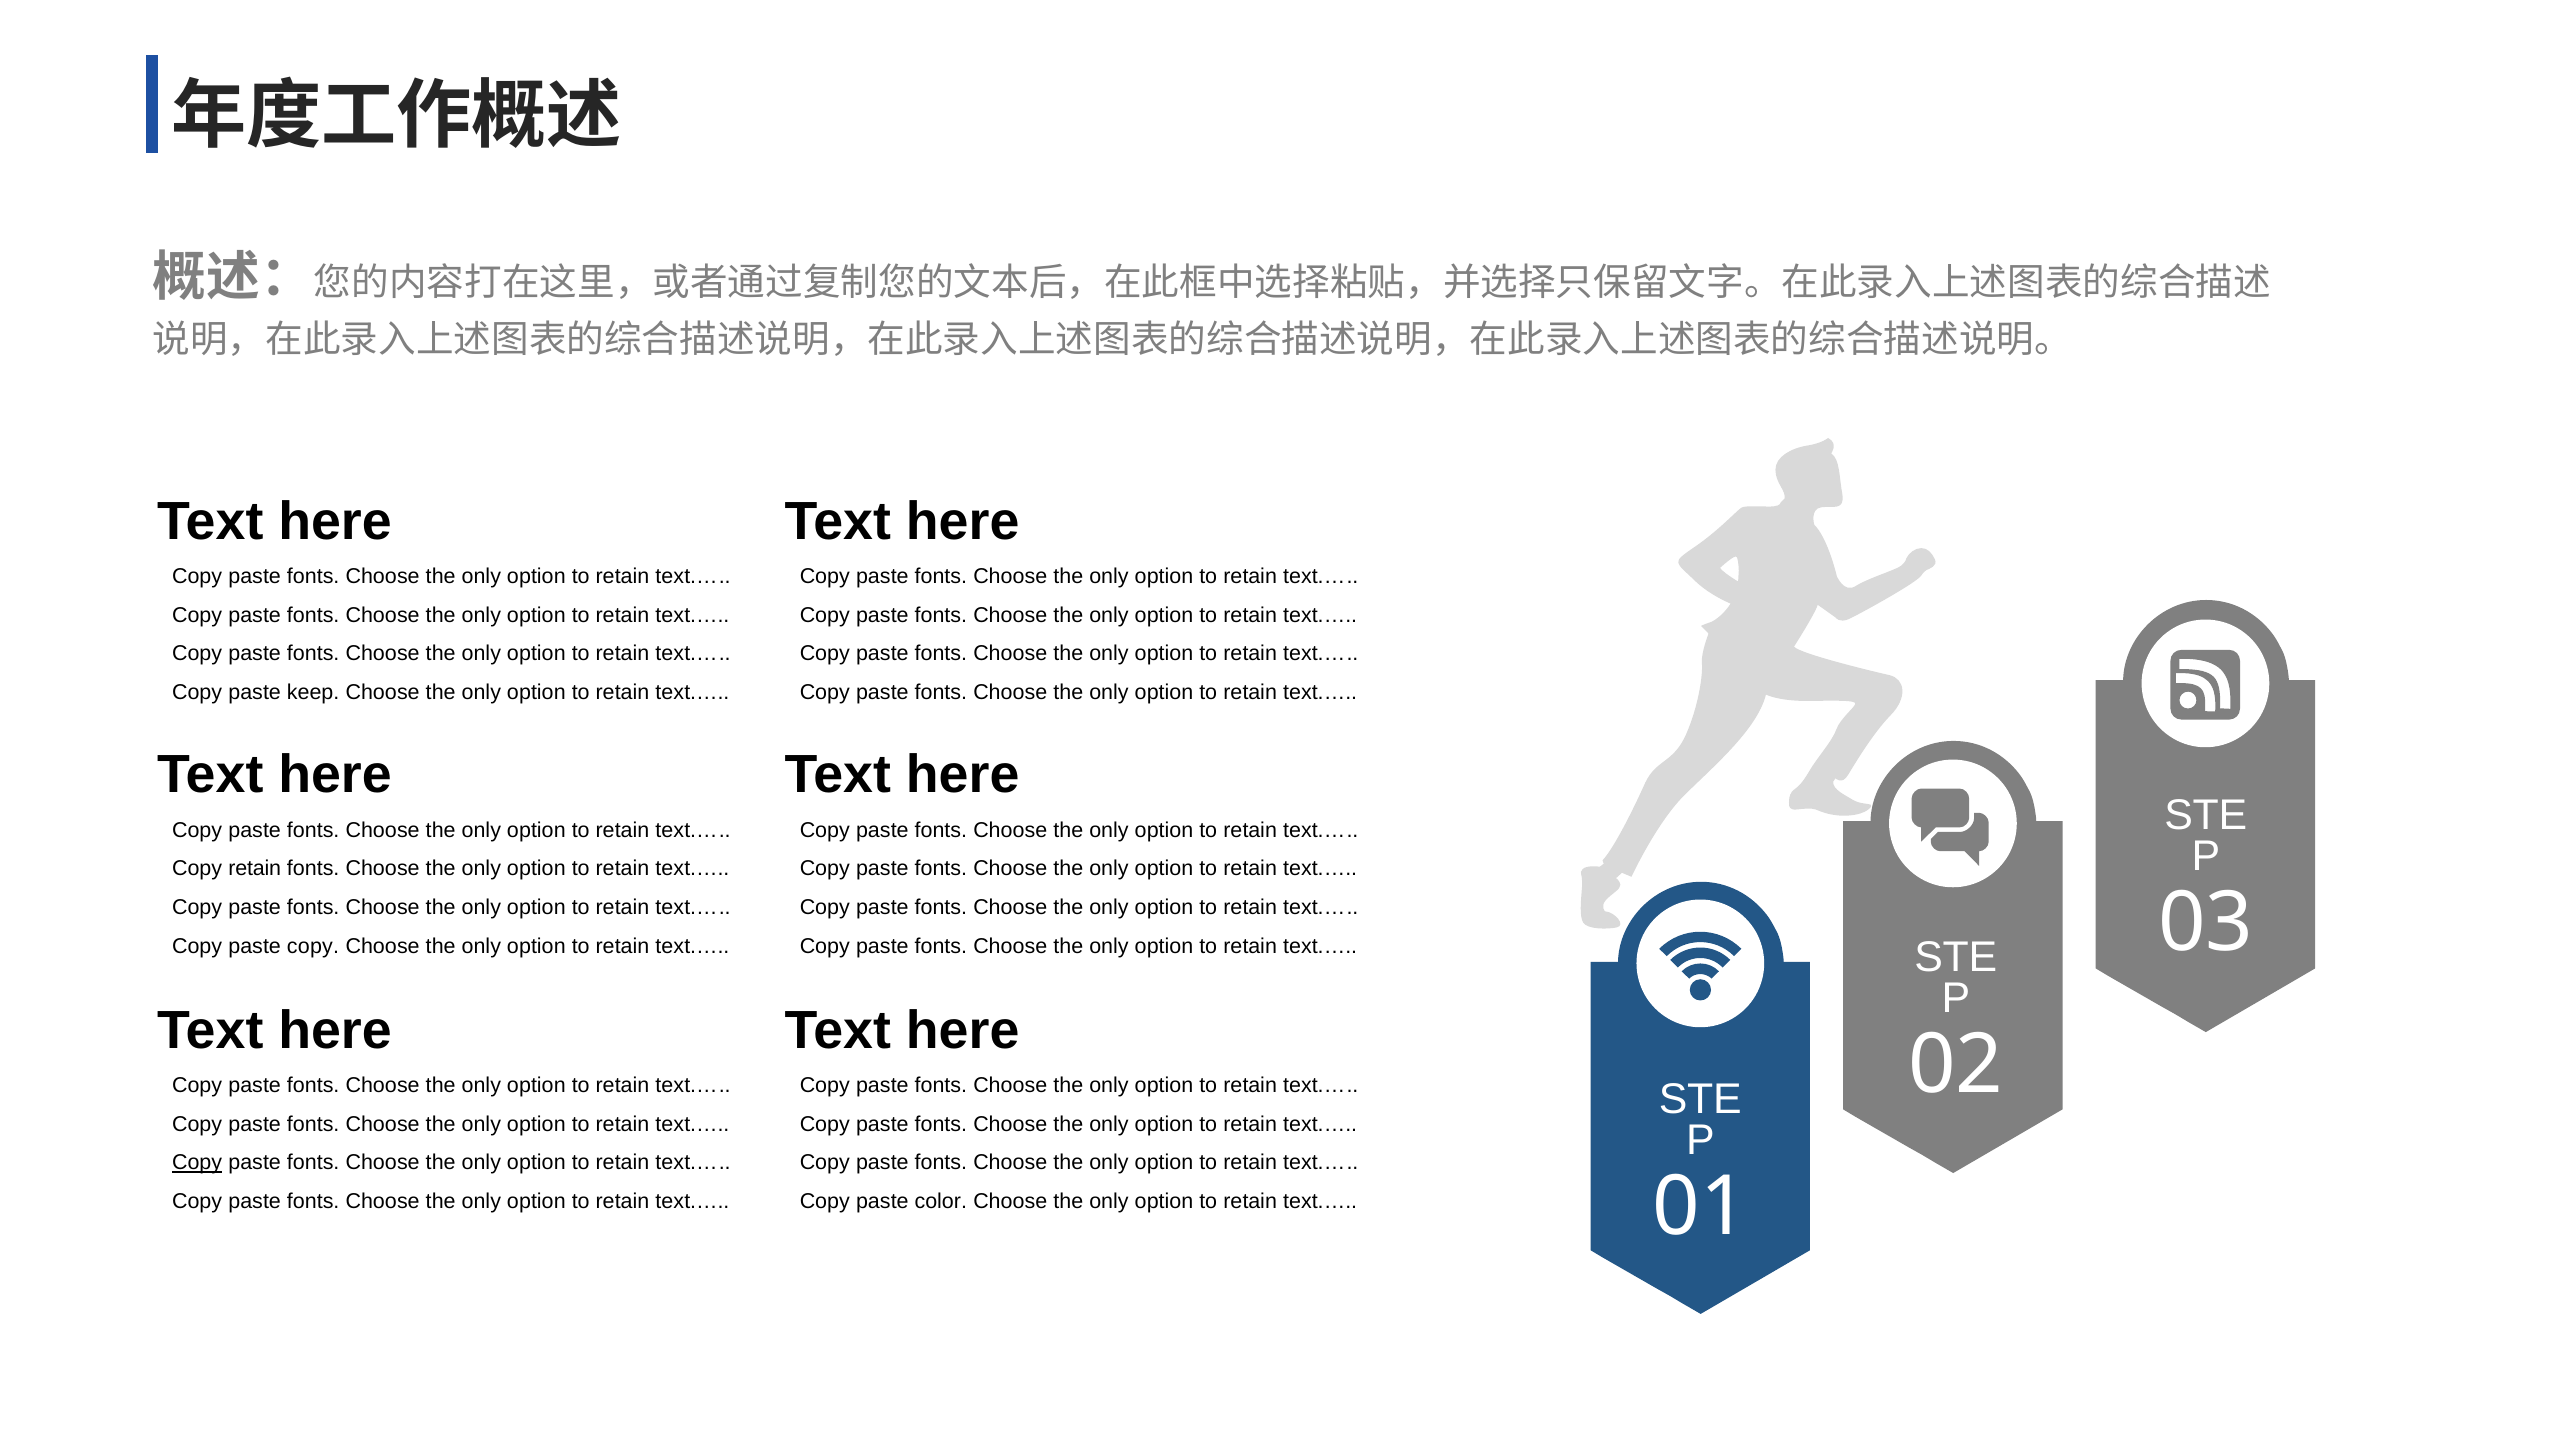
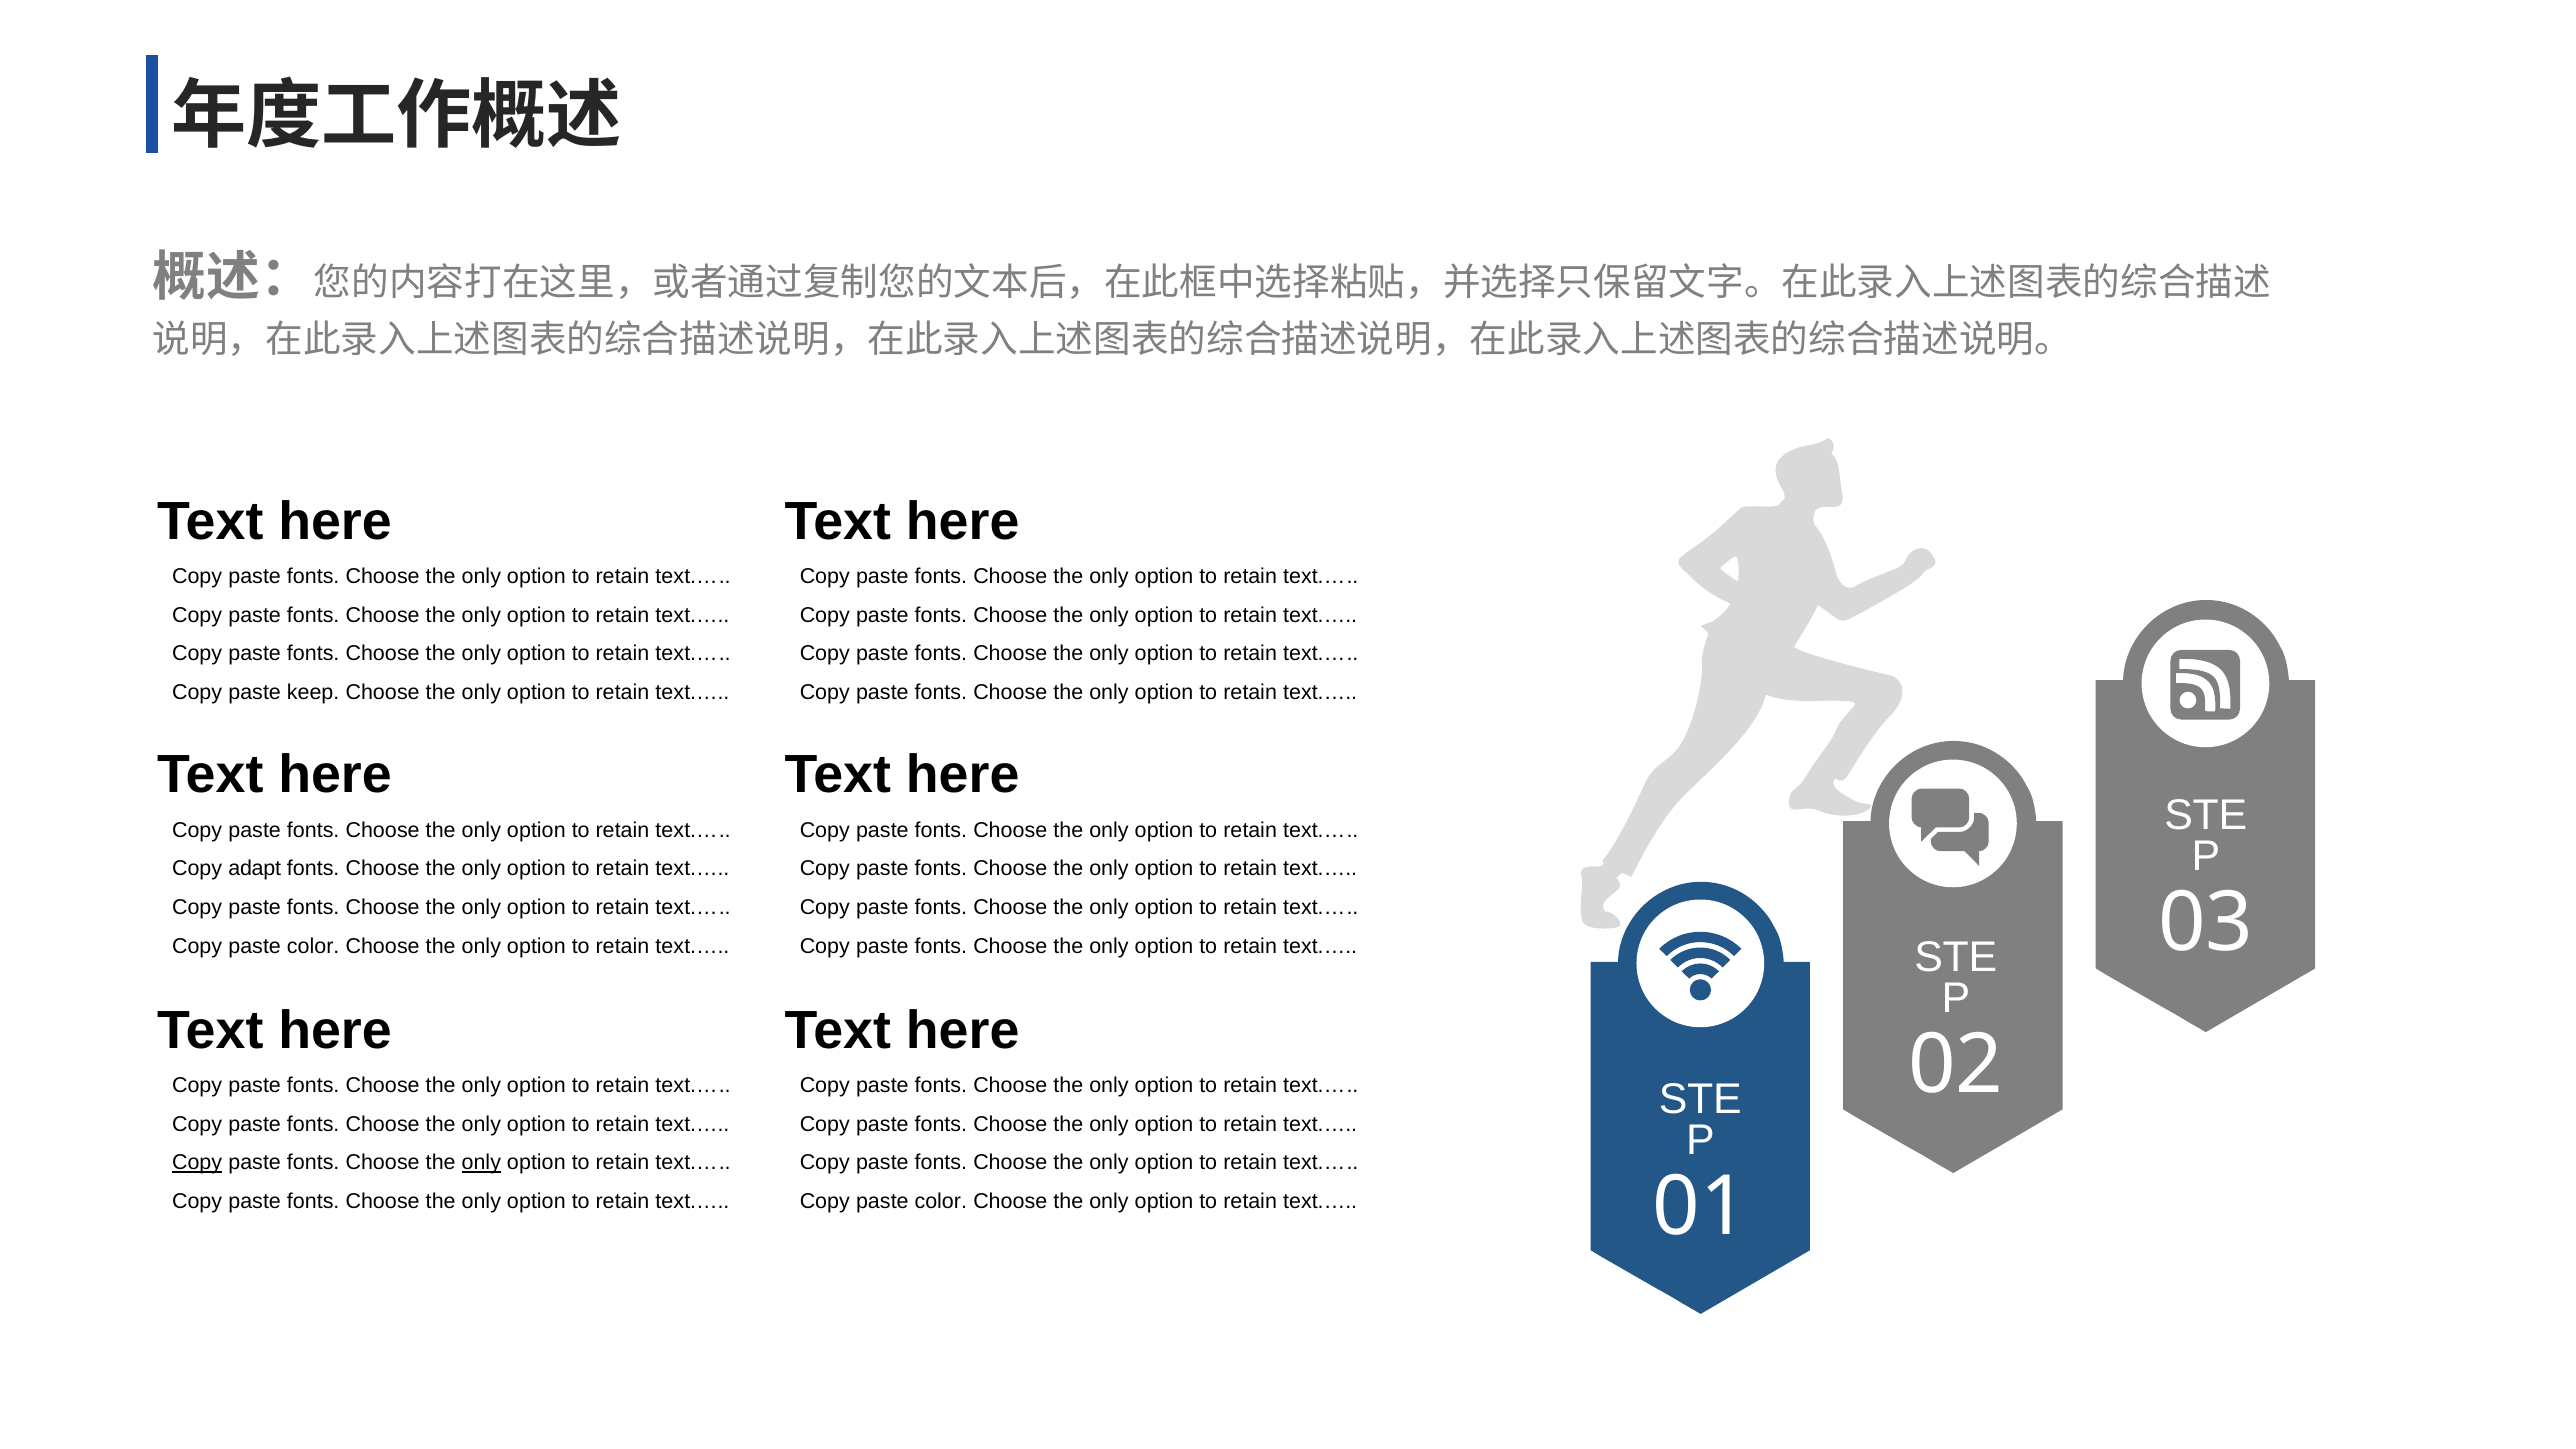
Copy retain: retain -> adapt (255, 869)
copy: copy -> color (313, 946)
only underline: none -> present (481, 1163)
